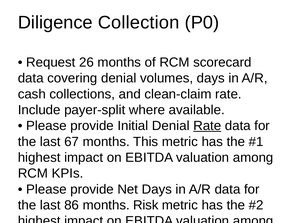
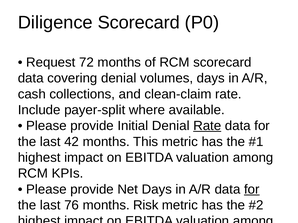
Diligence Collection: Collection -> Scorecard (139, 23)
26: 26 -> 72 (87, 62)
67: 67 -> 42 (72, 142)
for underline: none -> present (252, 190)
86: 86 -> 76 (72, 206)
